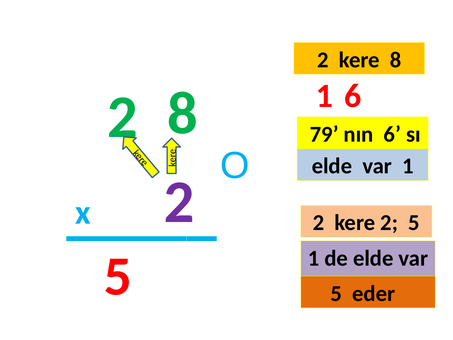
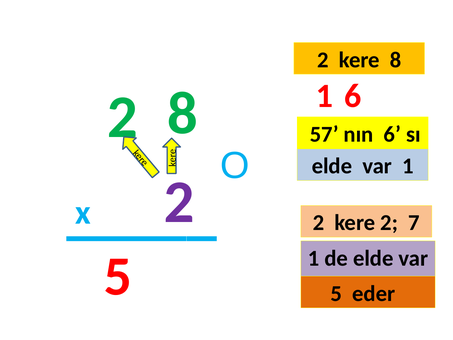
79: 79 -> 57 (324, 134)
2 5: 5 -> 7 (414, 223)
